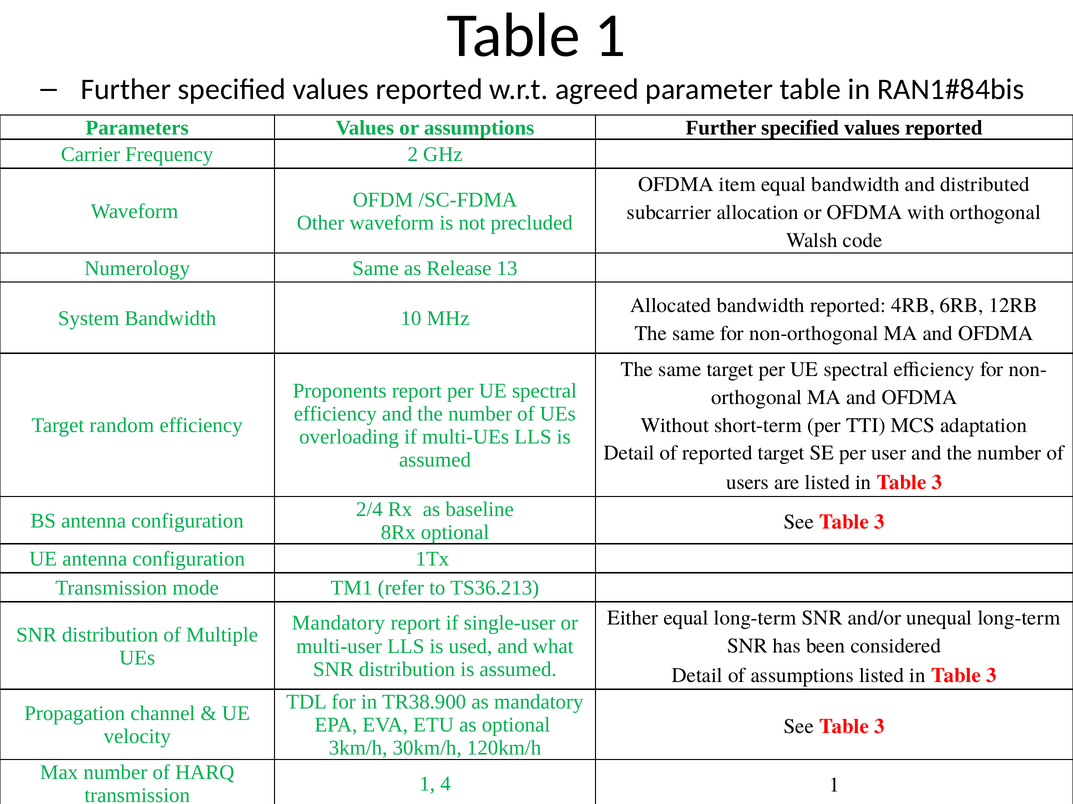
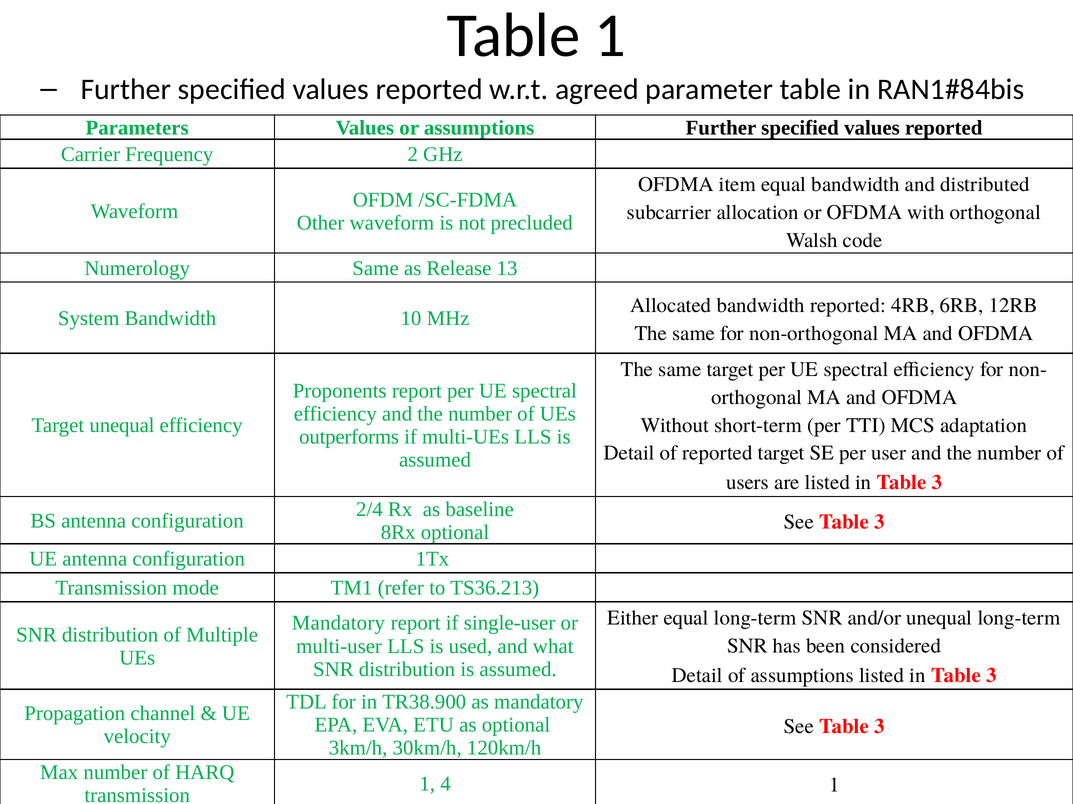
Target random: random -> unequal (122, 426)
overloading: overloading -> outperforms (349, 437)
